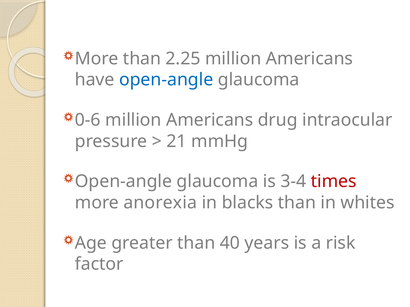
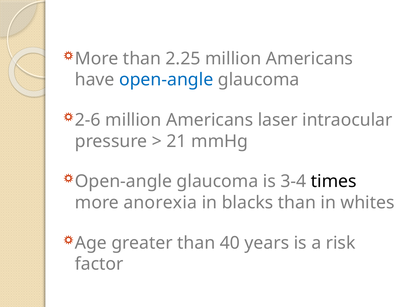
0-6: 0-6 -> 2-6 (88, 120)
drug: drug -> laser (278, 120)
times colour: red -> black (334, 182)
